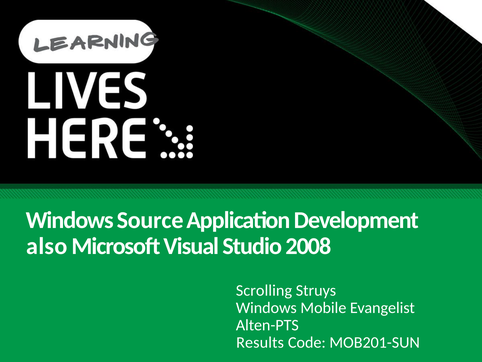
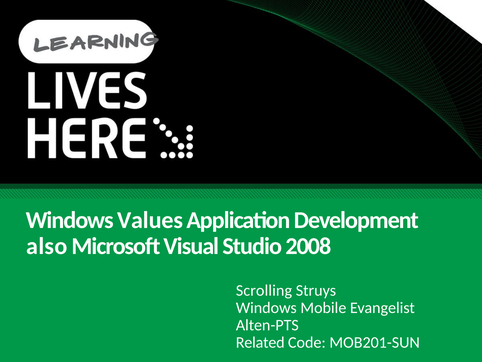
Source: Source -> Values (150, 220)
Results: Results -> Related (260, 342)
